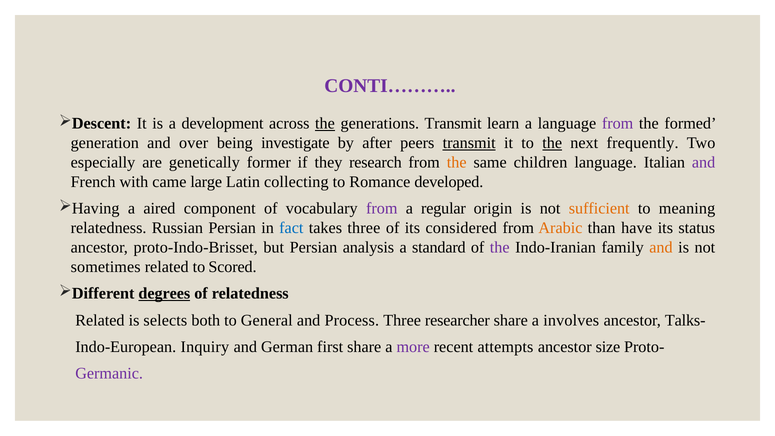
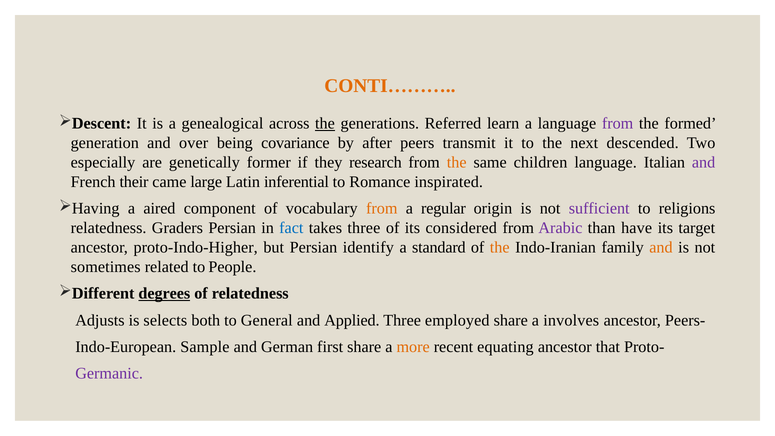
CONTI……… colour: purple -> orange (390, 86)
development: development -> genealogical (222, 124)
generations Transmit: Transmit -> Referred (453, 124)
investigate: investigate -> covariance (295, 143)
transmit underline: present -> none (469, 143)
the underline: present -> none (552, 143)
frequently: frequently -> descended (643, 143)
with: with -> their (134, 182)
collecting: collecting -> inferential (296, 182)
developed: developed -> inspirated (449, 182)
from colour: purple -> orange (382, 209)
sufficient colour: orange -> purple (599, 209)
meaning: meaning -> religions (687, 209)
Russian: Russian -> Graders (177, 228)
Arabic colour: orange -> purple (560, 228)
status: status -> target (697, 228)
proto-Indo-Brisset: proto-Indo-Brisset -> proto-Indo-Higher (196, 247)
analysis: analysis -> identify (368, 247)
the colour: purple -> orange (500, 247)
Scored: Scored -> People (232, 267)
Related: Related -> Adjusts (100, 320)
Process: Process -> Applied (352, 320)
researcher: researcher -> employed (457, 320)
Talks-: Talks- -> Peers- (685, 320)
Inquiry: Inquiry -> Sample (205, 347)
more colour: purple -> orange (413, 347)
attempts: attempts -> equating (505, 347)
size: size -> that (608, 347)
